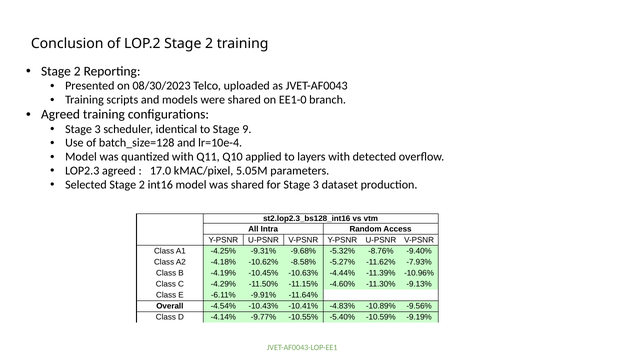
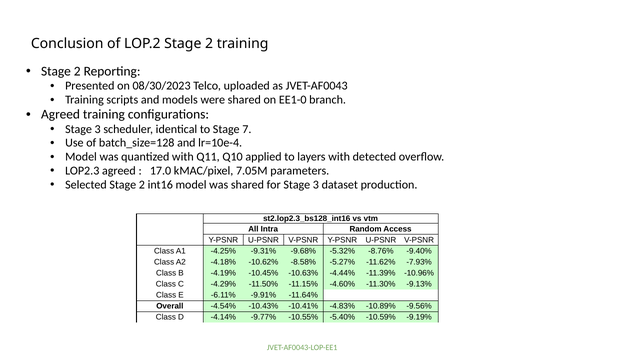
9: 9 -> 7 (247, 129)
5.05M: 5.05M -> 7.05M (252, 171)
